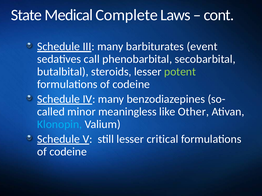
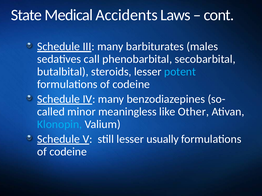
Complete: Complete -> Accidents (127, 15)
event: event -> males (202, 47)
potent colour: light green -> light blue (180, 72)
critical: critical -> usually (163, 139)
